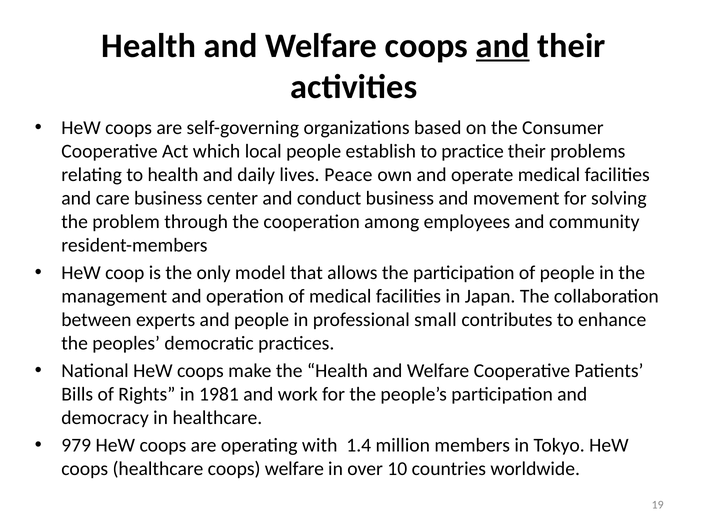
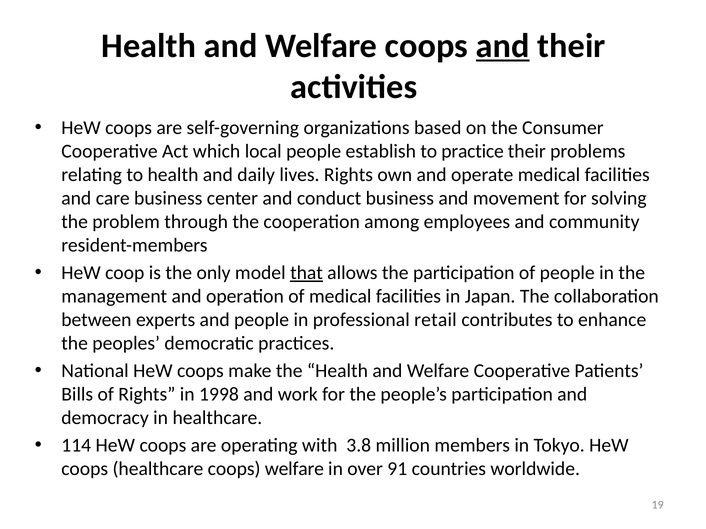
lives Peace: Peace -> Rights (348, 175)
that underline: none -> present (307, 273)
small: small -> retail (435, 320)
1981: 1981 -> 1998 (219, 395)
979: 979 -> 114 (76, 446)
1.4: 1.4 -> 3.8 (359, 446)
10: 10 -> 91 (397, 469)
